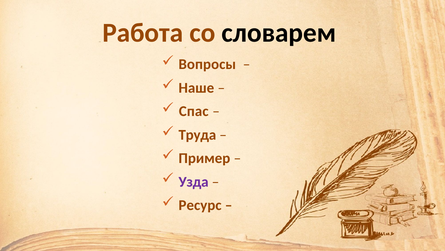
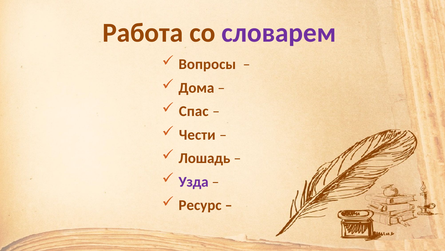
словарем colour: black -> purple (279, 33)
Наше: Наше -> Дома (196, 88)
Труда: Труда -> Чести (197, 135)
Пример: Пример -> Лошадь (204, 158)
